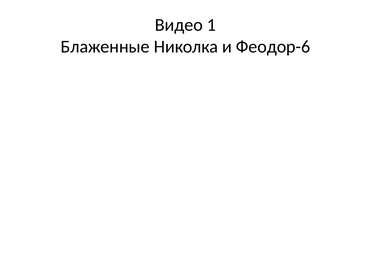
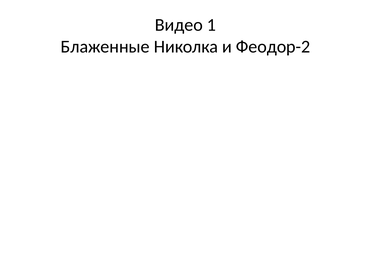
Феодор-6: Феодор-6 -> Феодор-2 (273, 47)
